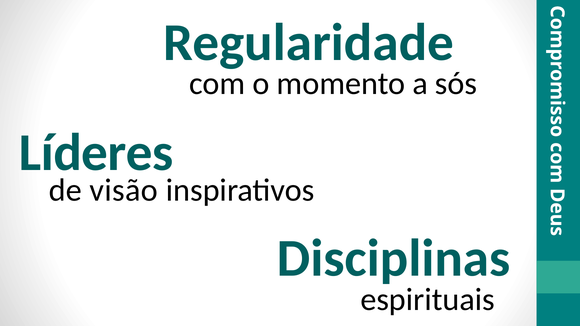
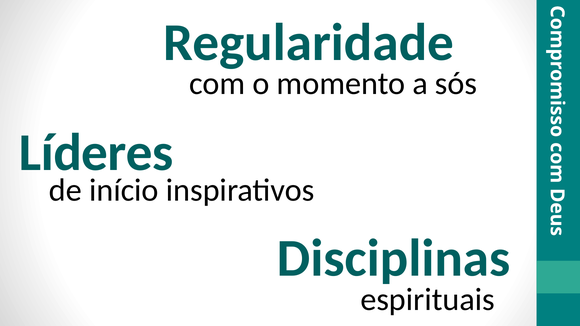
visão: visão -> início (124, 190)
